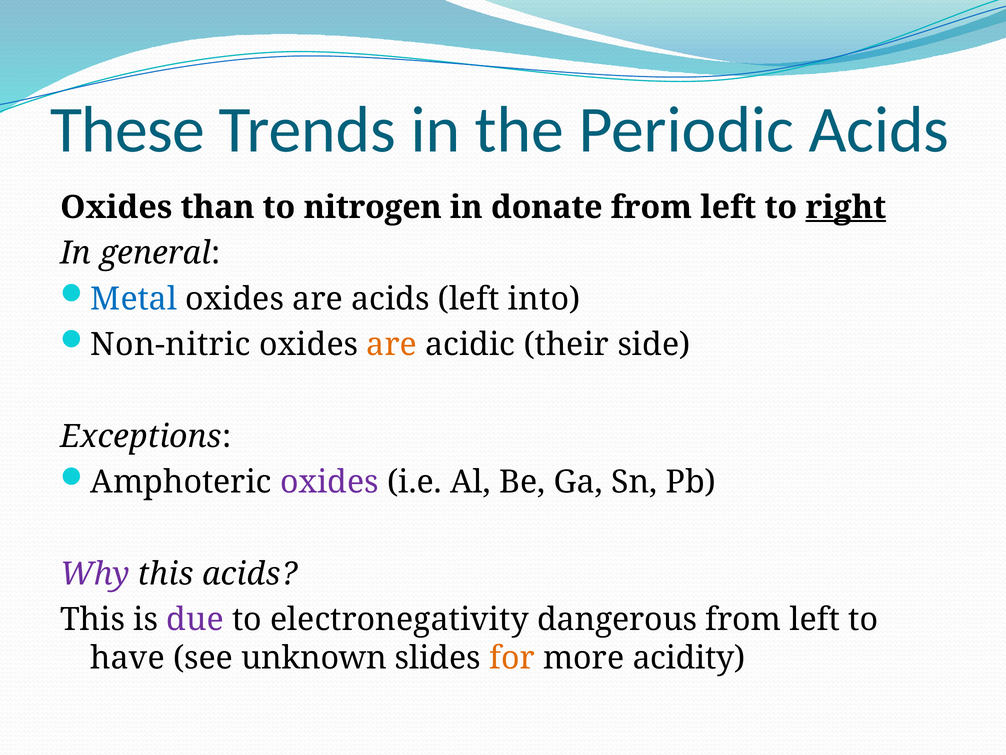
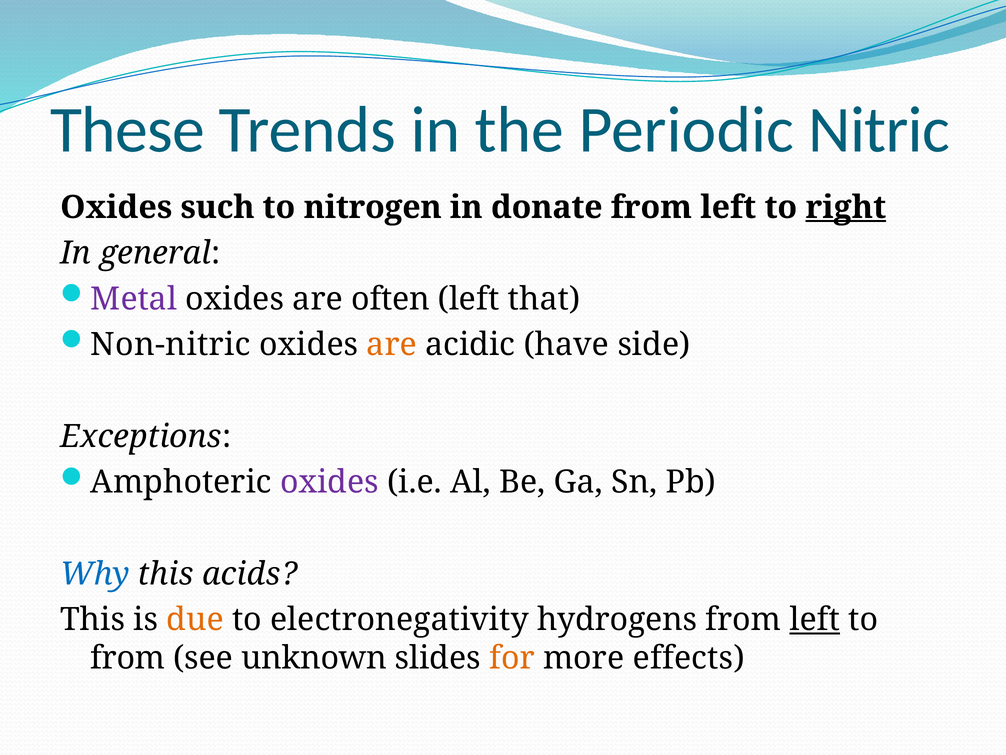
Periodic Acids: Acids -> Nitric (879, 130)
than: than -> such (218, 207)
Metal colour: blue -> purple (134, 299)
are acids: acids -> often (391, 299)
into: into -> that (544, 299)
their: their -> have (566, 345)
Why colour: purple -> blue (95, 574)
due colour: purple -> orange (195, 619)
dangerous: dangerous -> hydrogens (617, 619)
left underline: none -> present (815, 619)
have: have -> from (128, 658)
acidity: acidity -> effects (689, 658)
